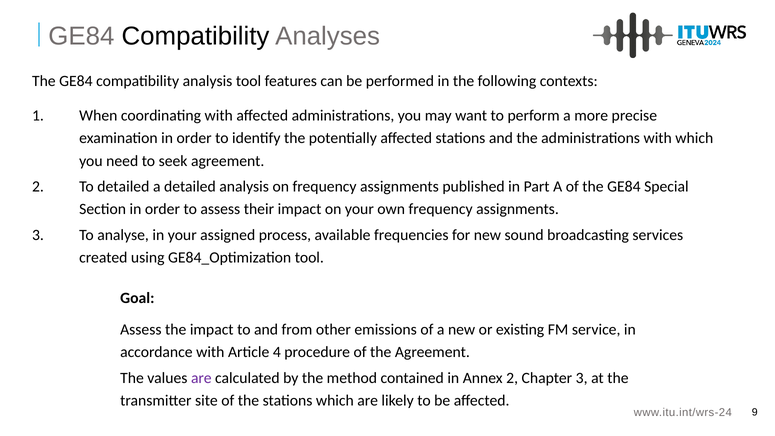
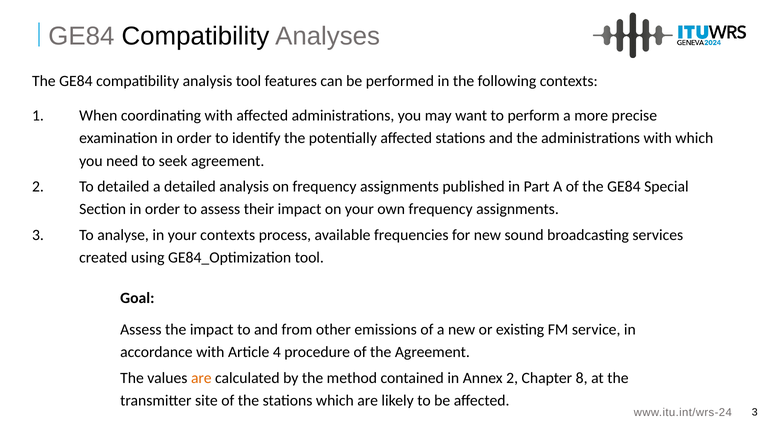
your assigned: assigned -> contexts (228, 235)
are colour: purple -> orange (201, 378)
Chapter 3: 3 -> 8 (582, 378)
9: 9 -> 3 (755, 412)
